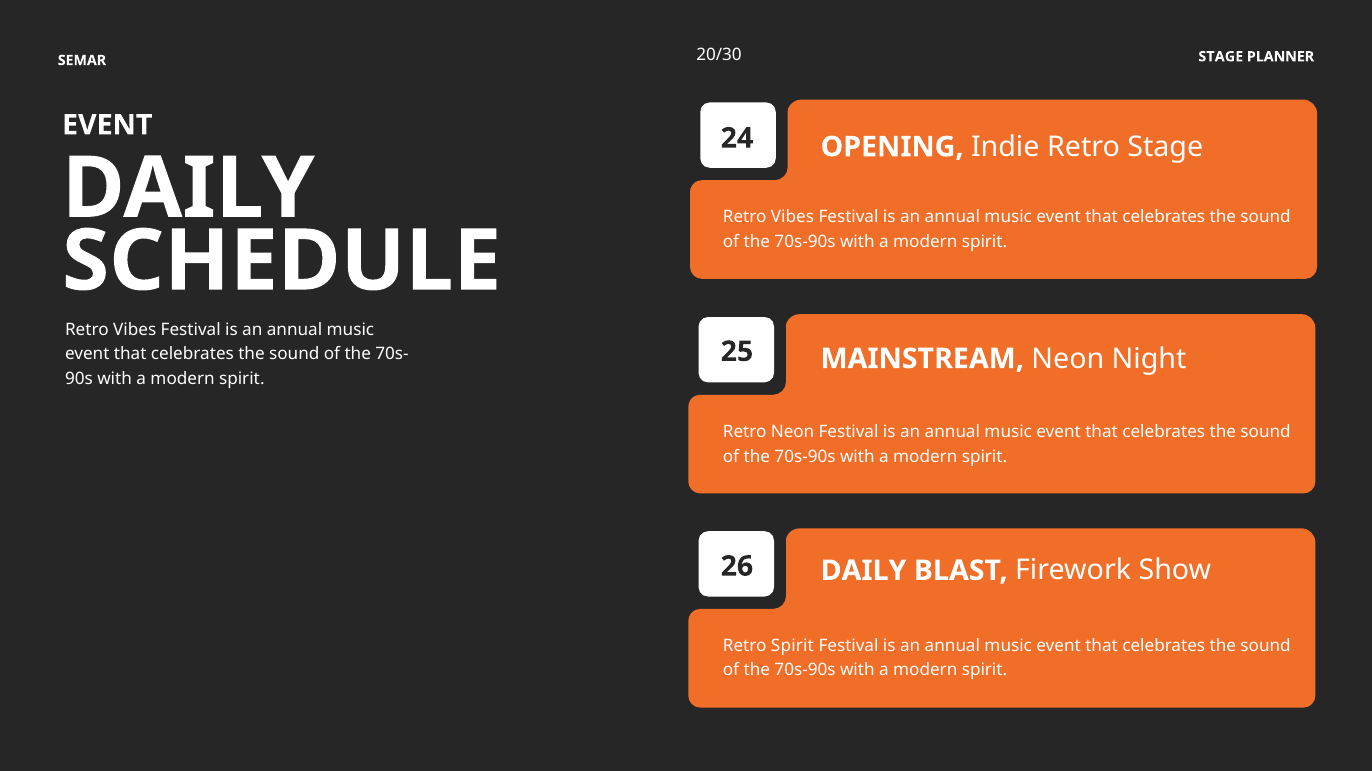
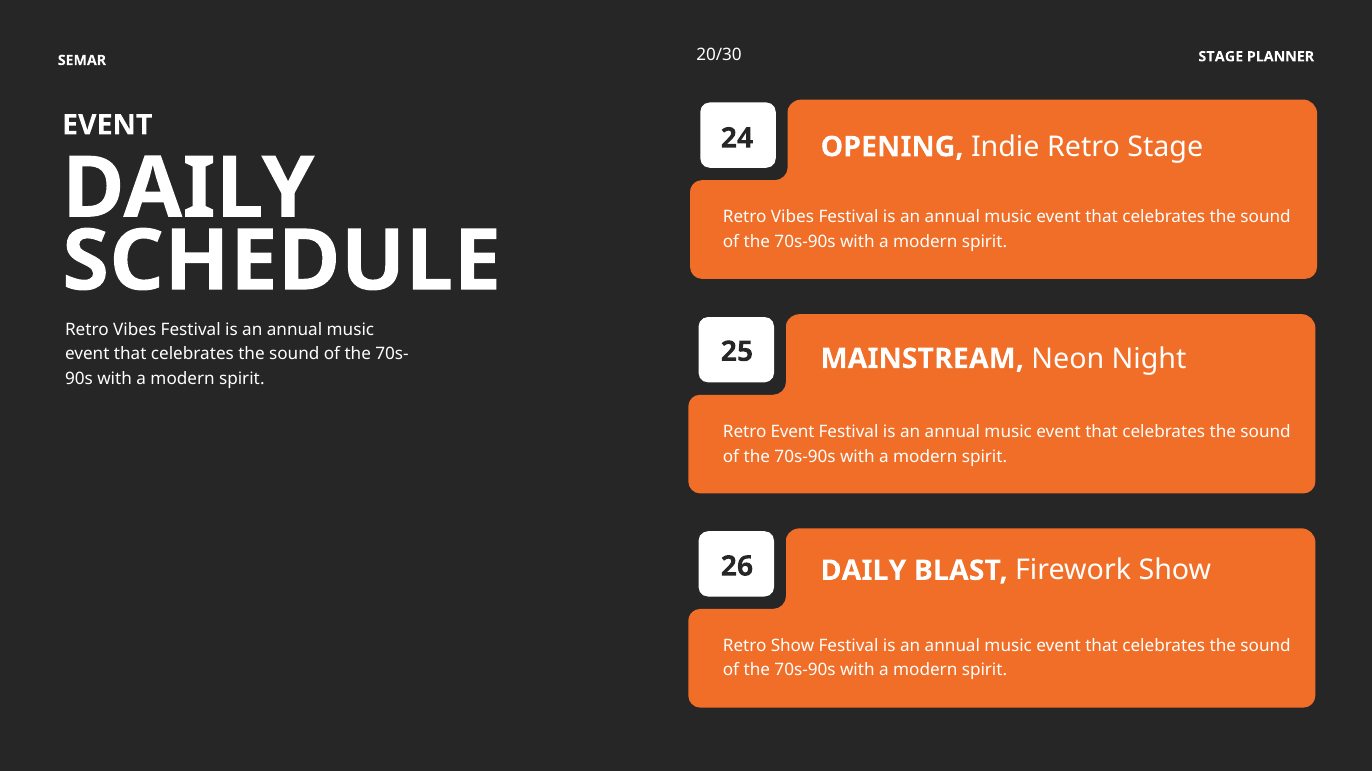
Retro Neon: Neon -> Event (793, 433)
Retro Spirit: Spirit -> Show (793, 646)
